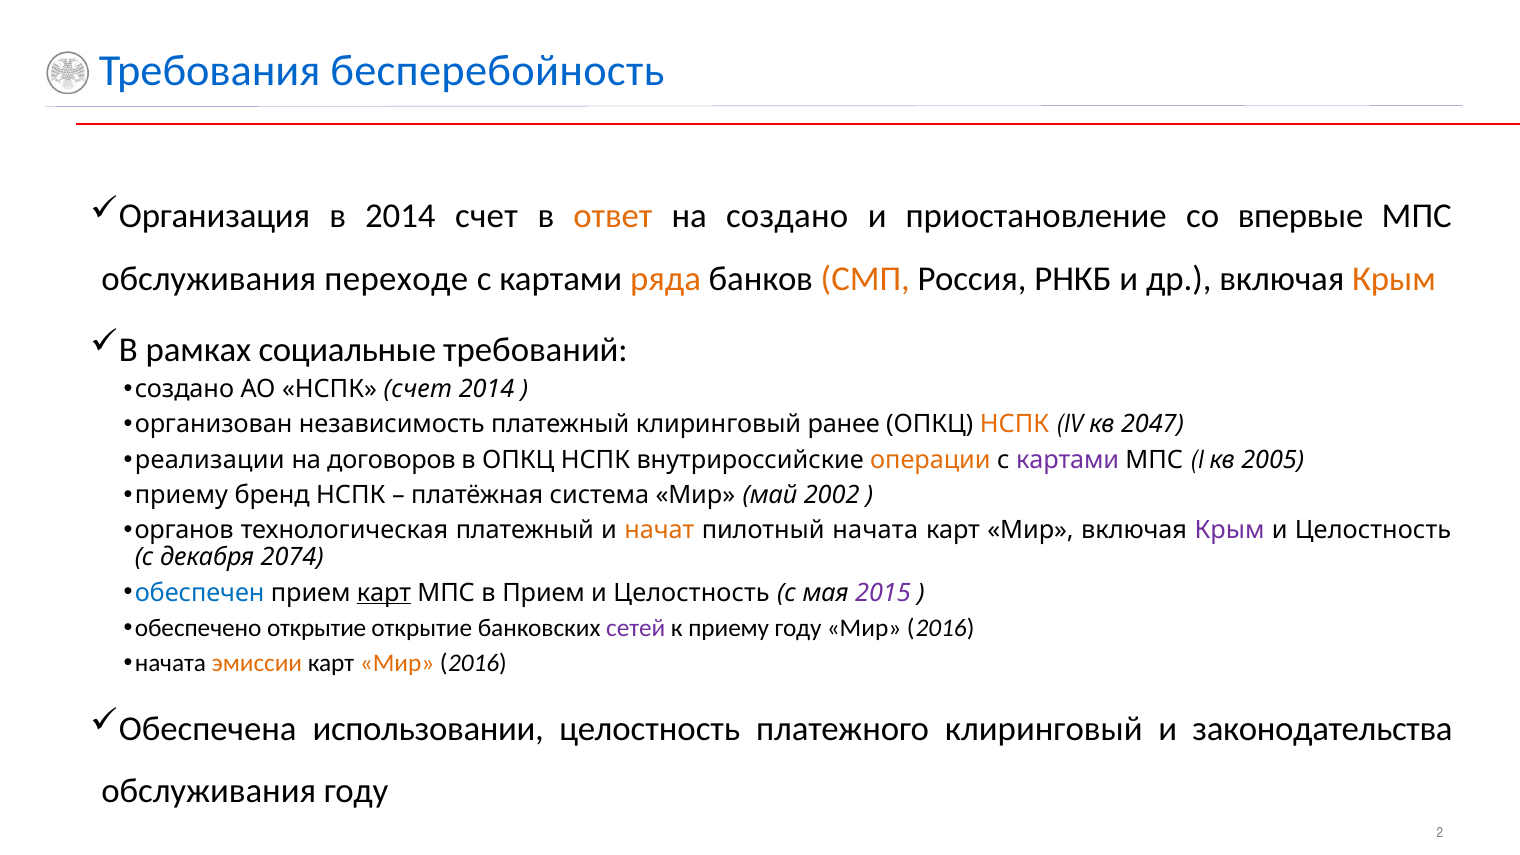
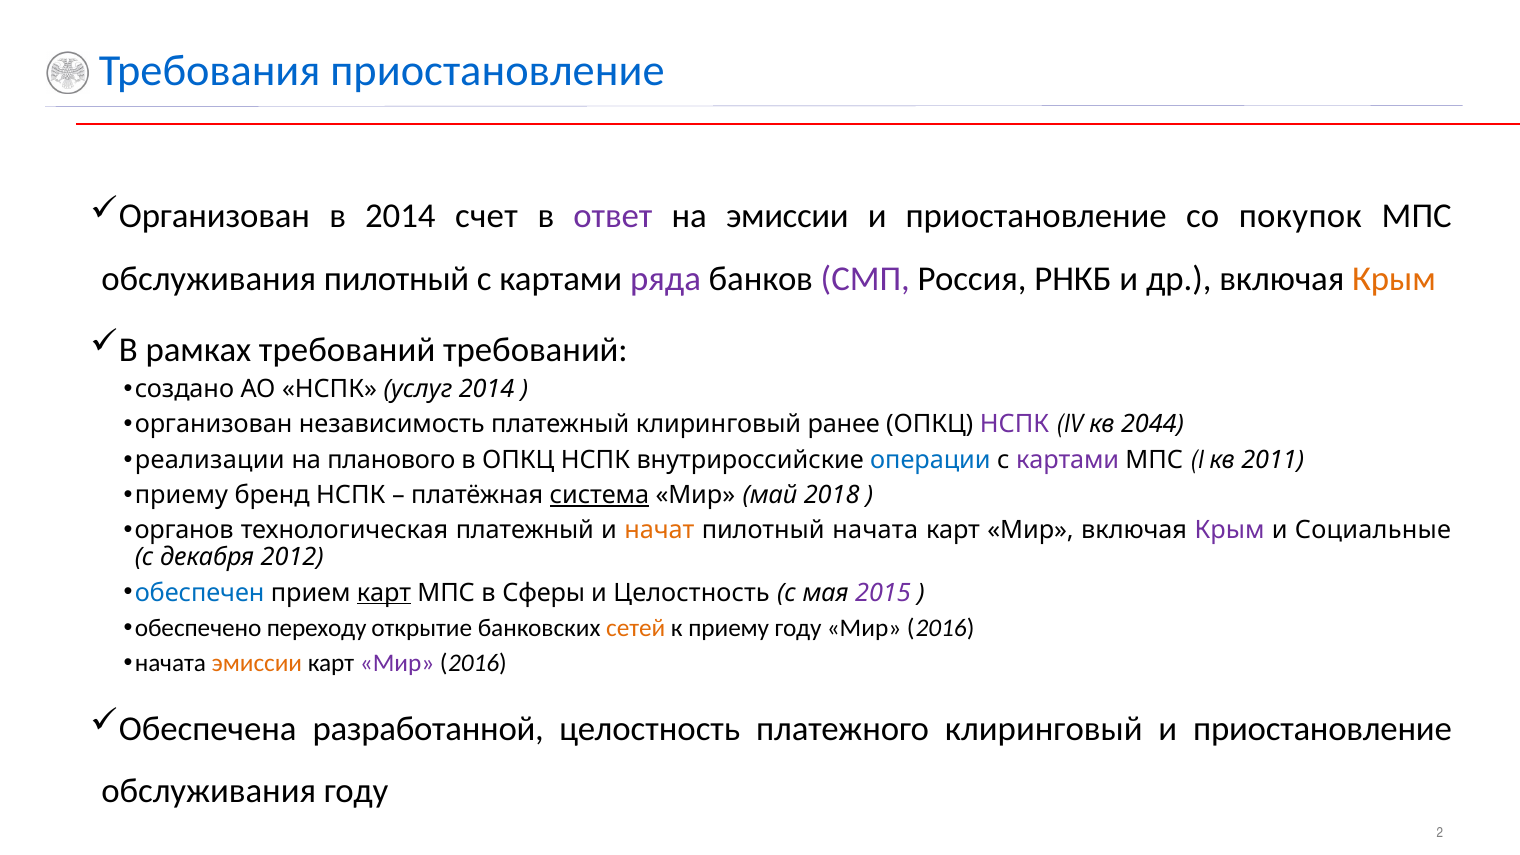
Требования бесперебойность: бесперебойность -> приостановление (497, 71)
Организация: Организация -> Организован (214, 216)
ответ colour: orange -> purple (613, 216)
на создано: создано -> эмиссии (787, 216)
впервые: впервые -> покупок (1300, 216)
обслуживания переходе: переходе -> пилотный (397, 279)
ряда colour: orange -> purple (666, 279)
СМП colour: orange -> purple (865, 279)
рамках социальные: социальные -> требований (347, 350)
НСПК счет: счет -> услуг (418, 389)
НСПК colour: orange -> purple (1015, 425)
2047: 2047 -> 2044 (1152, 425)
договоров: договоров -> планового (391, 460)
операции colour: orange -> blue (930, 460)
2005: 2005 -> 2011 (1273, 460)
система underline: none -> present (599, 495)
2002: 2002 -> 2018 (832, 495)
Целостность: Целостность -> Социальные (1373, 530)
2074: 2074 -> 2012 (292, 557)
в Прием: Прием -> Сферы (544, 593)
обеспечено открытие: открытие -> переходу (317, 628)
сетей colour: purple -> orange (636, 628)
Мир colour: orange -> purple (397, 663)
использовании: использовании -> разработанной (428, 729)
законодательства: законодательства -> приостановление (1322, 729)
